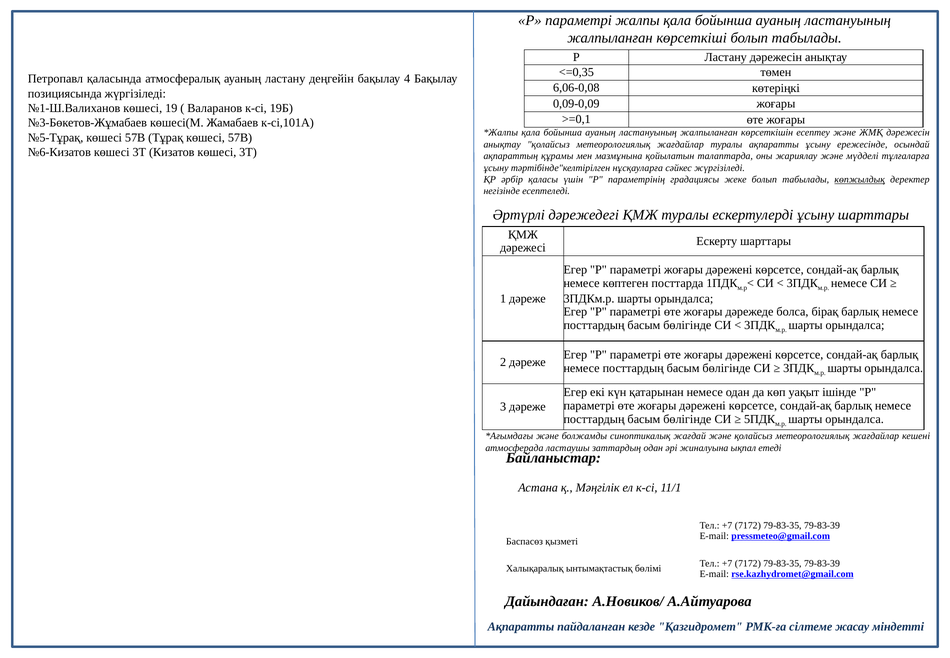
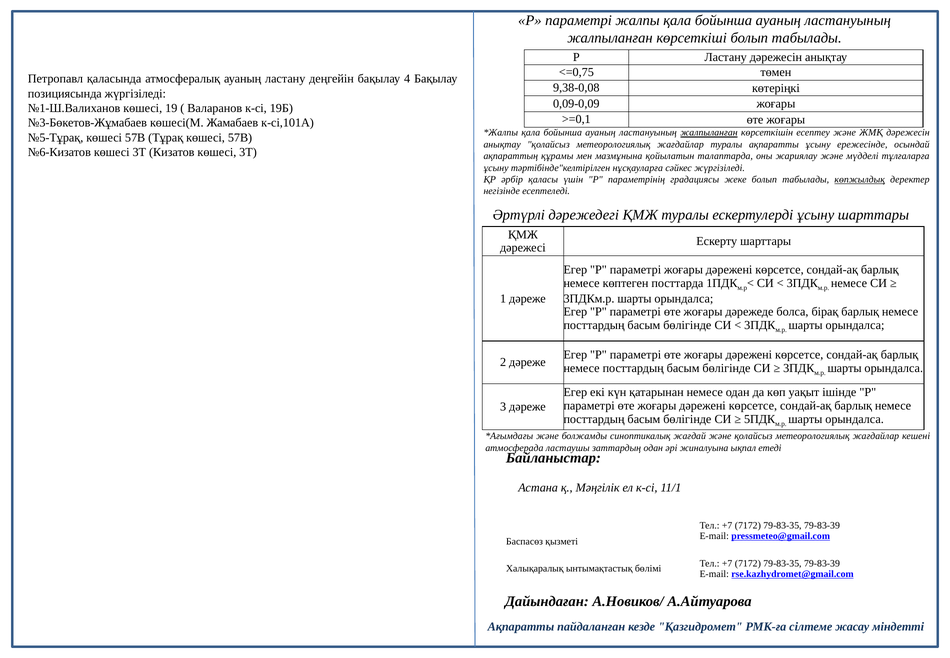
<=0,35: <=0,35 -> <=0,75 (576, 72)
6,06-0,08: 6,06-0,08 -> 9,38-0,08 (576, 88)
жалпыланған underline: none -> present (709, 133)
